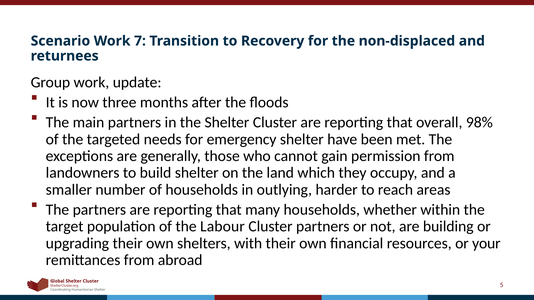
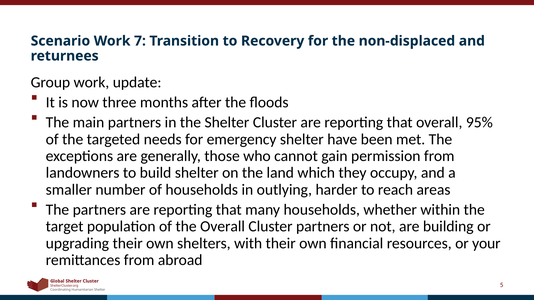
98%: 98% -> 95% (479, 123)
the Labour: Labour -> Overall (223, 227)
